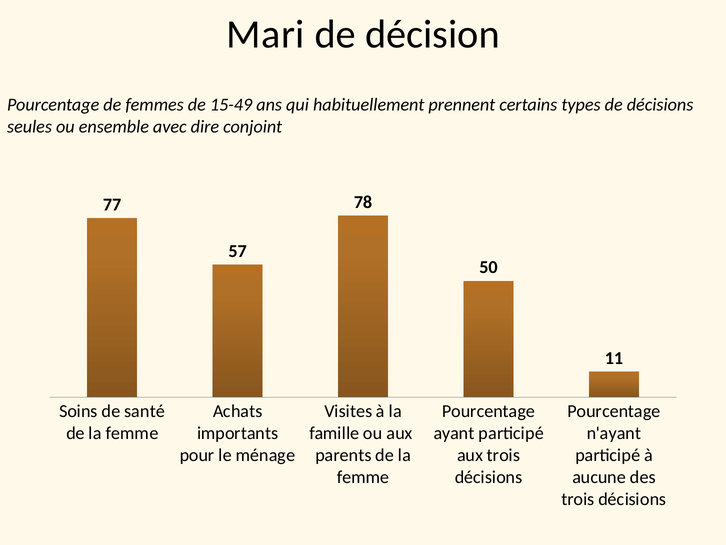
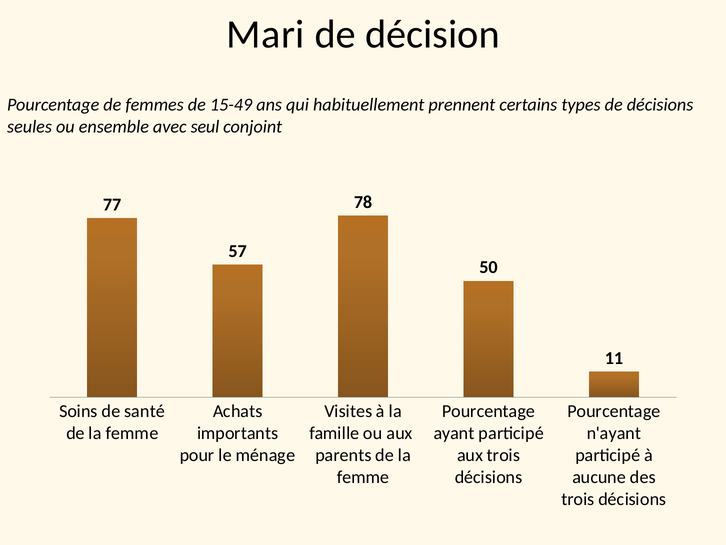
dire: dire -> seul (205, 127)
